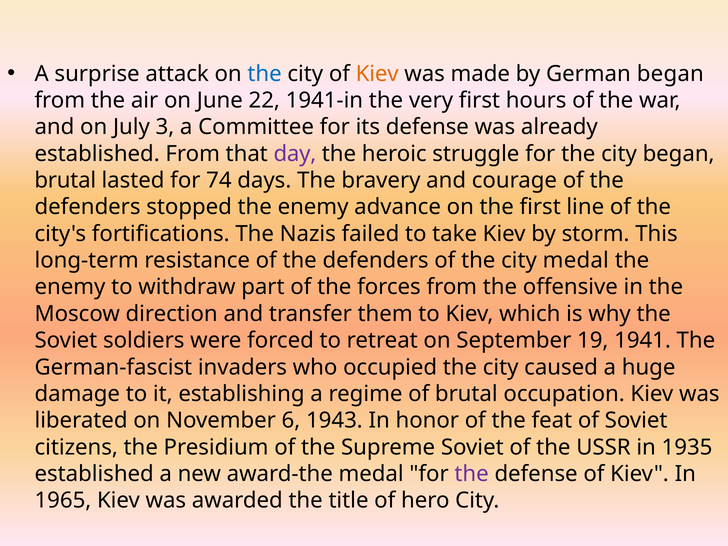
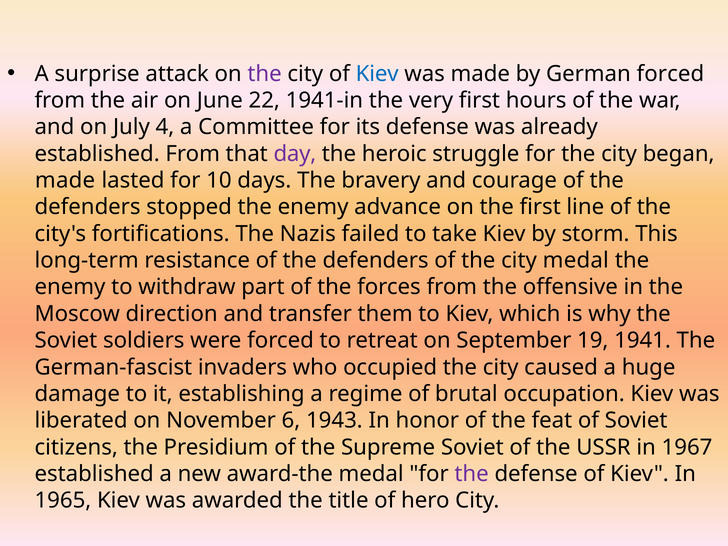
the colour: blue -> purple (265, 74)
Kiev colour: orange -> blue (377, 74)
German began: began -> forced (670, 74)
3: 3 -> 4 (165, 127)
brutal: brutal -> made (65, 180)
74: 74 -> 10 (219, 180)
1935: 1935 -> 1967 (687, 447)
